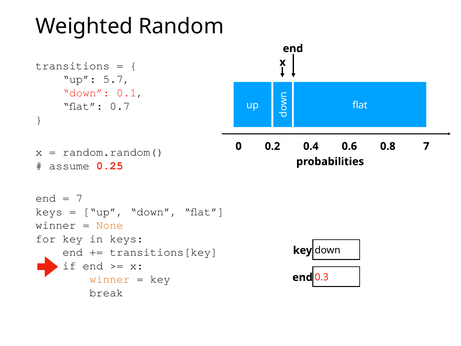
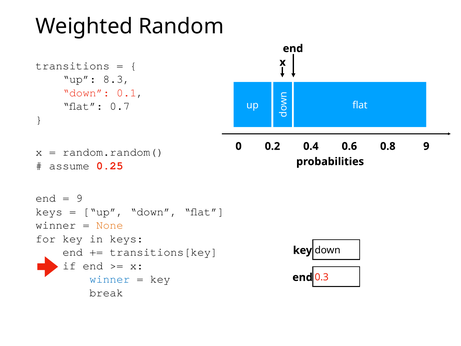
5.7: 5.7 -> 8.3 (116, 79)
0 7: 7 -> 9 (426, 146)
7: 7 -> 9 (79, 198)
winner colour: orange -> blue (110, 279)
